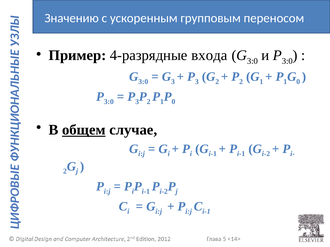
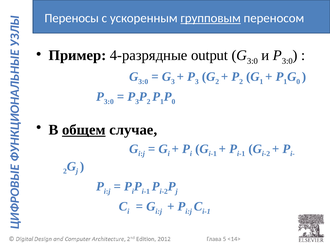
Значению: Значению -> Переносы (72, 18)
групповым underline: none -> present (211, 18)
входа: входа -> output (210, 55)
